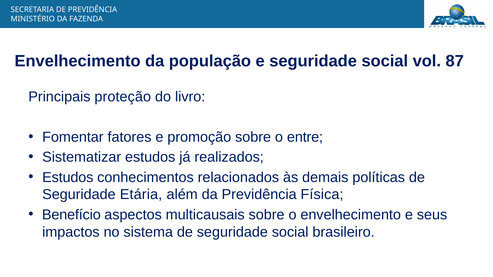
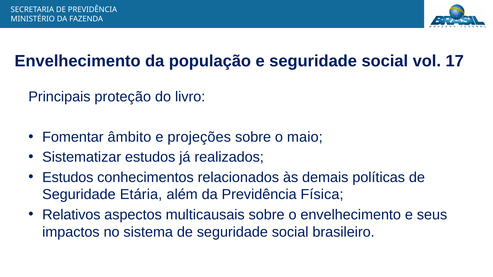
87: 87 -> 17 (455, 61)
fatores: fatores -> âmbito (129, 137)
promoção: promoção -> projeções (199, 137)
entre: entre -> maio (305, 137)
Benefício: Benefício -> Relativos (71, 215)
